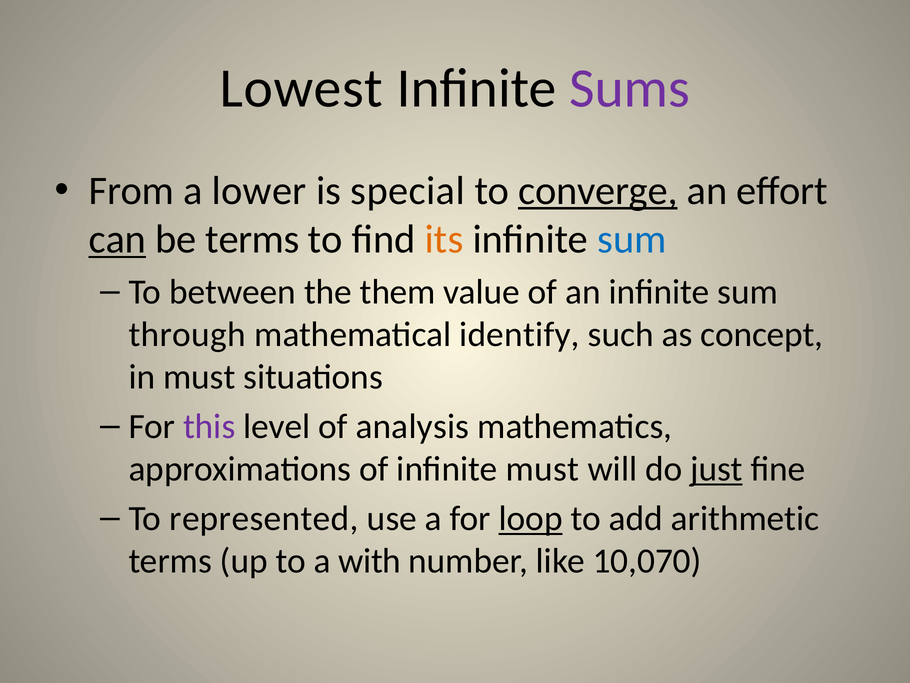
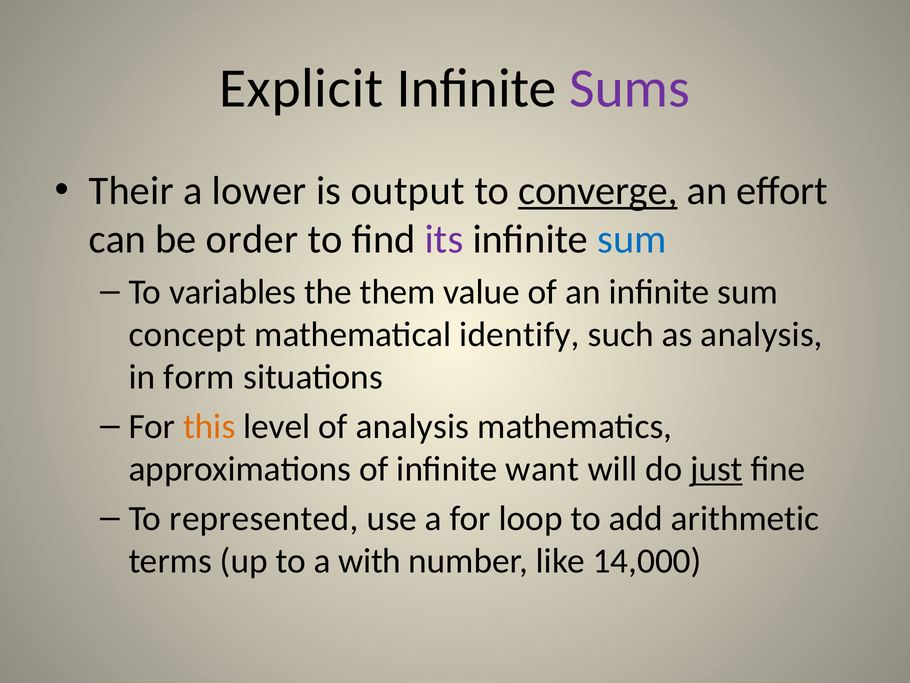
Lowest: Lowest -> Explicit (301, 88)
From: From -> Their (131, 191)
special: special -> output (408, 191)
can underline: present -> none (117, 239)
be terms: terms -> order (252, 239)
its colour: orange -> purple (444, 239)
between: between -> variables (233, 292)
through: through -> concept (187, 334)
as concept: concept -> analysis (762, 334)
in must: must -> form (199, 377)
this colour: purple -> orange (209, 426)
infinite must: must -> want (542, 469)
loop underline: present -> none (531, 518)
10,070: 10,070 -> 14,000 (647, 561)
